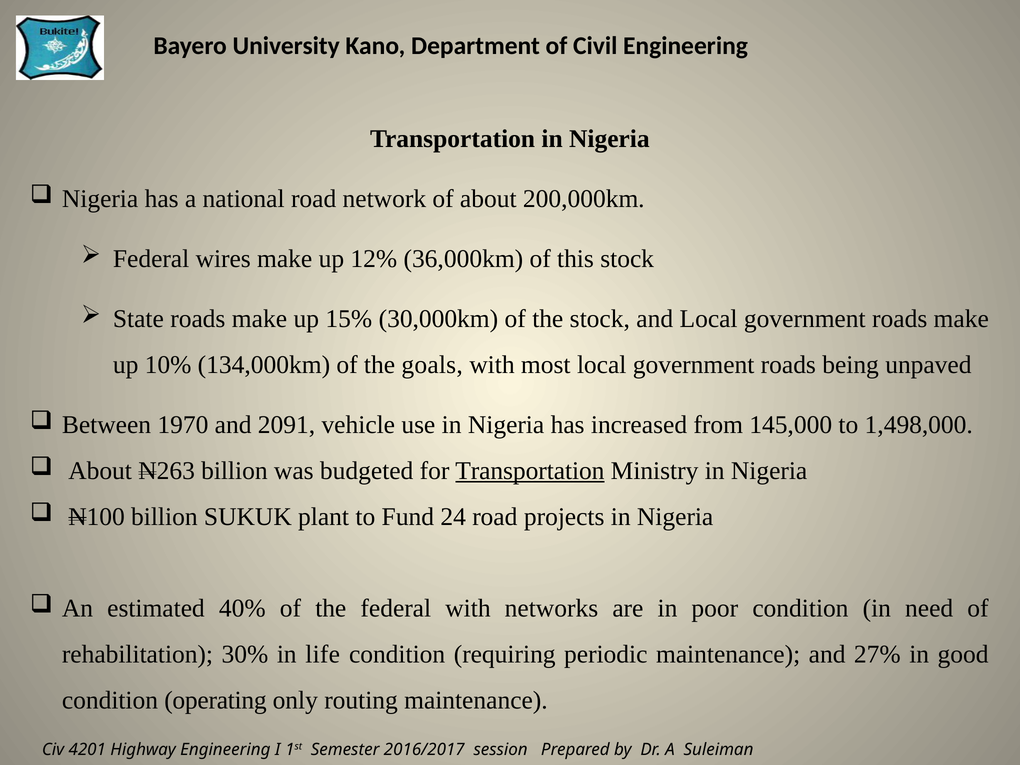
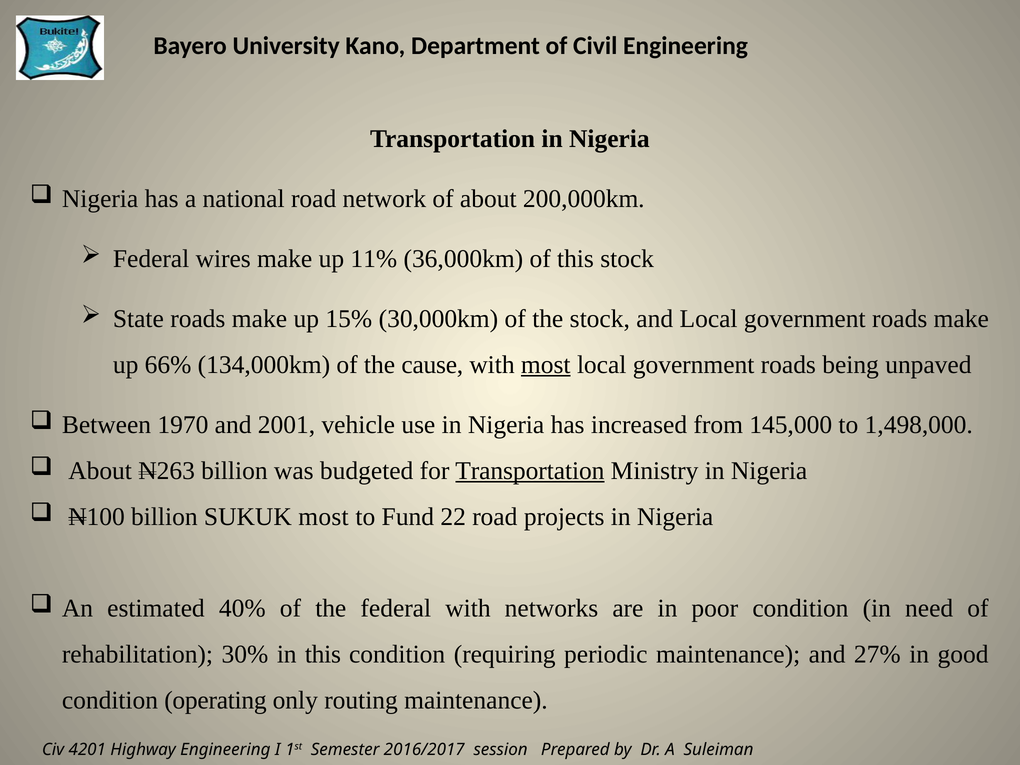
12%: 12% -> 11% (374, 259)
10%: 10% -> 66% (168, 365)
goals: goals -> cause (432, 365)
most underline: none -> present (546, 365)
2091: 2091 -> 2001 (286, 425)
SUKUK plant: plant -> most (323, 517)
24: 24 -> 22 (453, 517)
in life: life -> this (323, 654)
